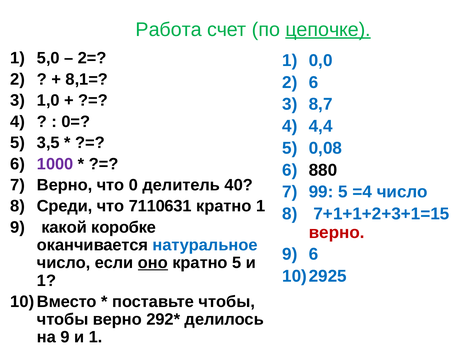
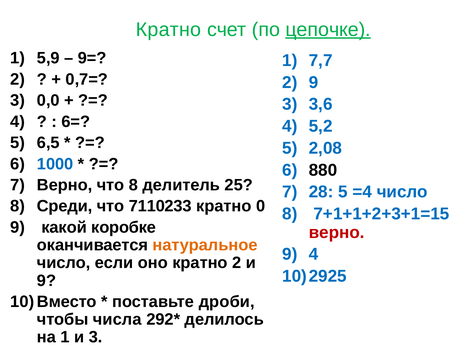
Работа: Работа -> Кратно (169, 30)
5,0: 5,0 -> 5,9 (48, 58)
2=: 2= -> 9= (92, 58)
0,0: 0,0 -> 7,7 (321, 60)
8,1=: 8,1= -> 0,7= (87, 79)
6: 6 -> 9 (314, 82)
1,0: 1,0 -> 0,0 (48, 100)
8,7: 8,7 -> 3,6 (321, 104)
0=: 0= -> 6= (76, 122)
4,4: 4,4 -> 5,2 (321, 126)
3,5: 3,5 -> 6,5 (48, 143)
0,08: 0,08 -> 2,08 (325, 148)
1000 colour: purple -> blue (55, 164)
что 0: 0 -> 8 (133, 185)
40: 40 -> 25 (239, 185)
99: 99 -> 28 (321, 192)
7110631: 7110631 -> 7110233 (160, 206)
кратно 1: 1 -> 0 (261, 206)
натуральное colour: blue -> orange (205, 245)
6: 6 -> 4 (314, 254)
оно underline: present -> none (153, 263)
кратно 5: 5 -> 2 (237, 263)
1: 1 -> 9 (46, 280)
поставьте чтобы: чтобы -> дроби (227, 302)
чтобы верно: верно -> числа (117, 319)
на 9: 9 -> 1 (65, 337)
1: 1 -> 3 (96, 337)
